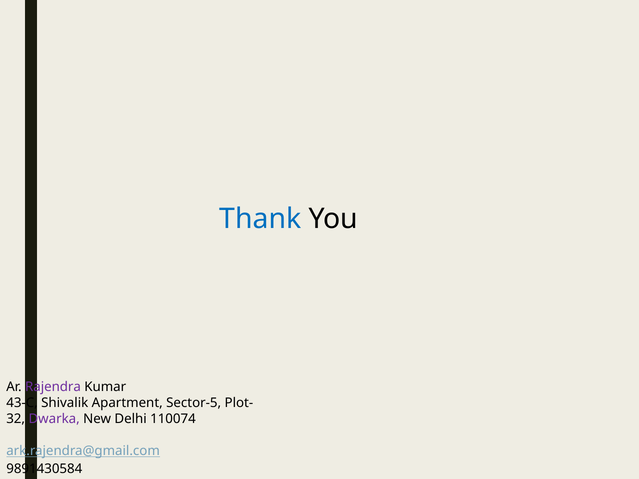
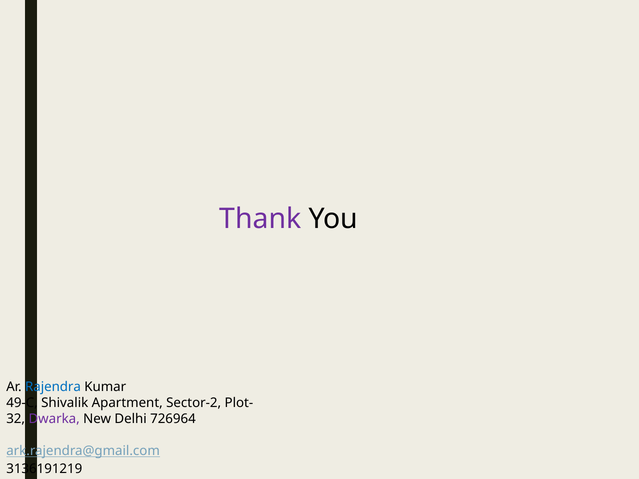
Thank colour: blue -> purple (260, 219)
Rajendra colour: purple -> blue (53, 387)
43-C: 43-C -> 49-C (22, 403)
Sector-5: Sector-5 -> Sector-2 (194, 403)
110074: 110074 -> 726964 (173, 419)
9891430584: 9891430584 -> 3136191219 (44, 469)
